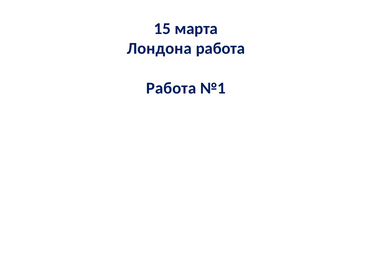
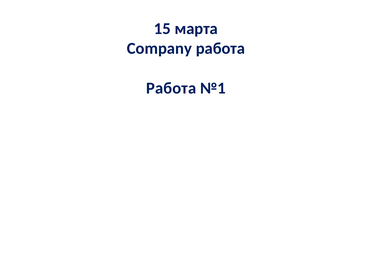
Лондона: Лондона -> Company (159, 48)
